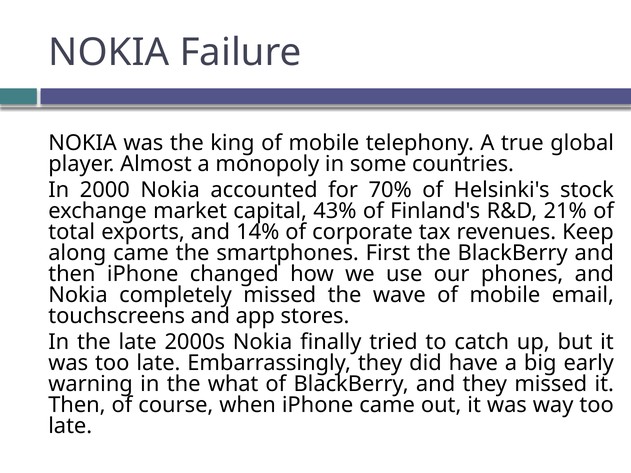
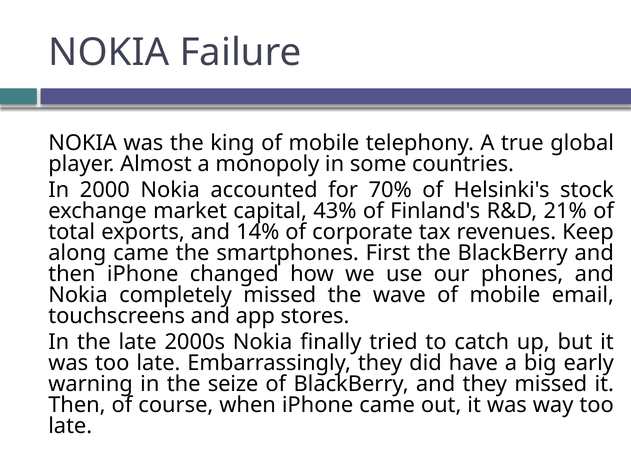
what: what -> seize (233, 384)
